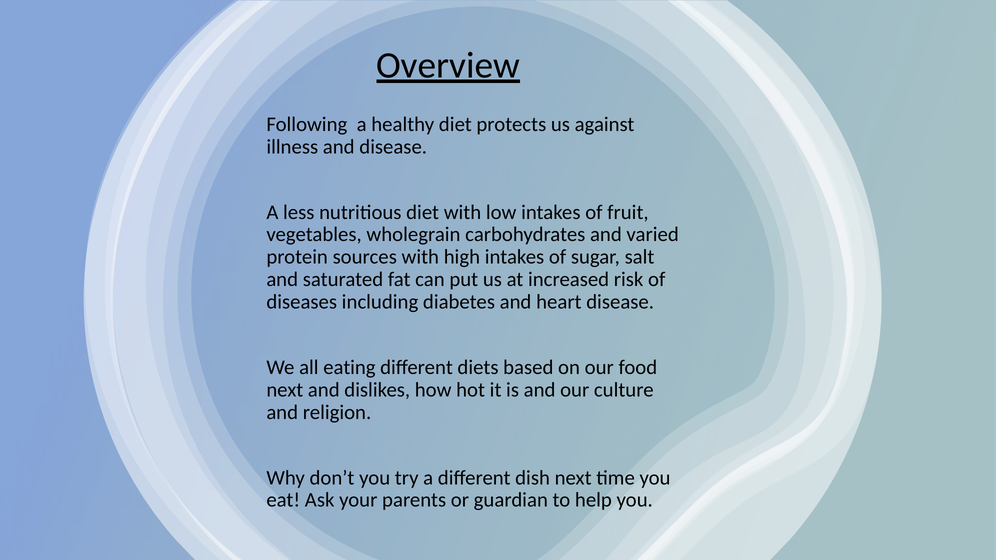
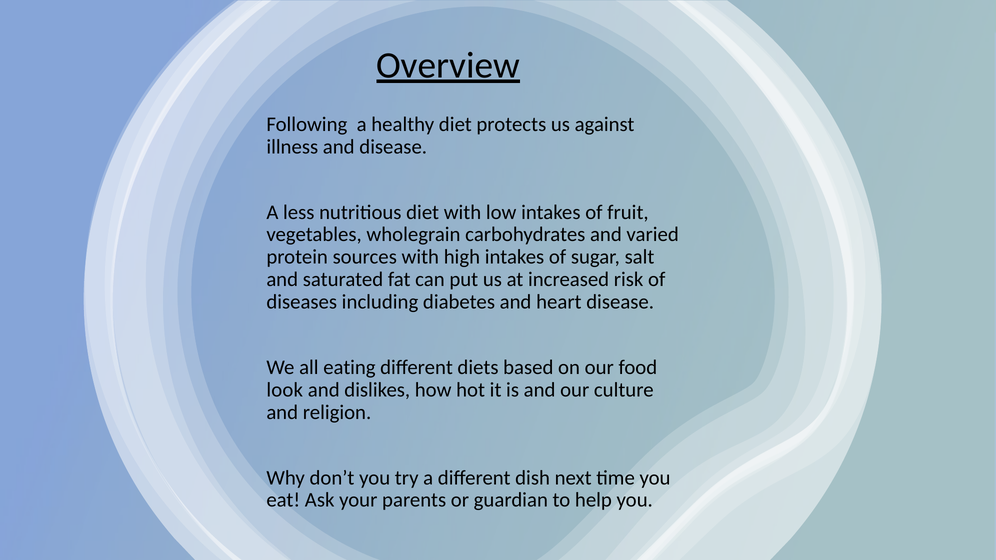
next: next -> look (285, 390)
